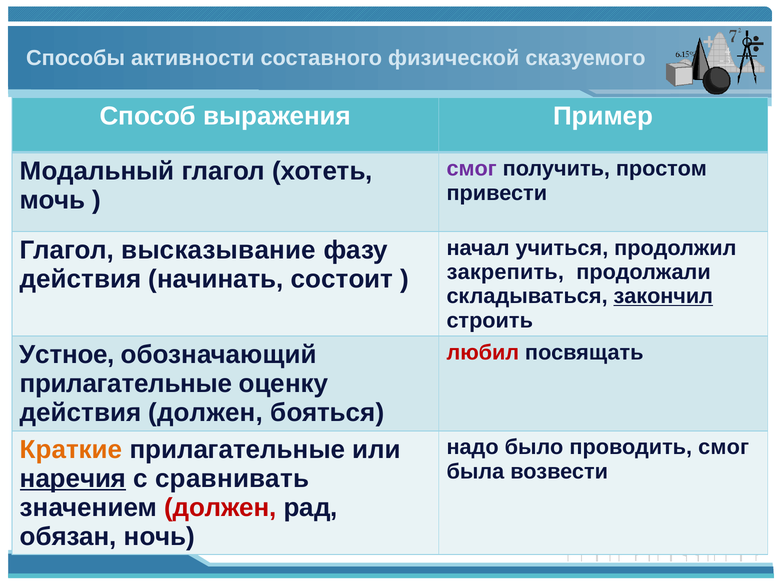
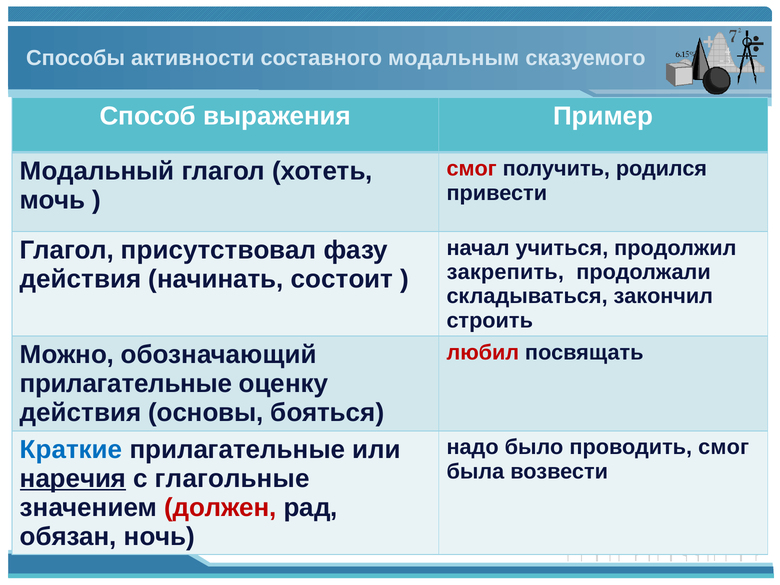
физической: физической -> модальным (454, 58)
смог colour: purple -> red (472, 169)
простом: простом -> родился (661, 169)
высказывание: высказывание -> присутствовал (219, 250)
закончил underline: present -> none (663, 296)
Устное: Устное -> Можно (67, 355)
действия должен: должен -> основы (206, 413)
Краткие colour: orange -> blue (71, 450)
сравнивать: сравнивать -> глагольные (232, 479)
